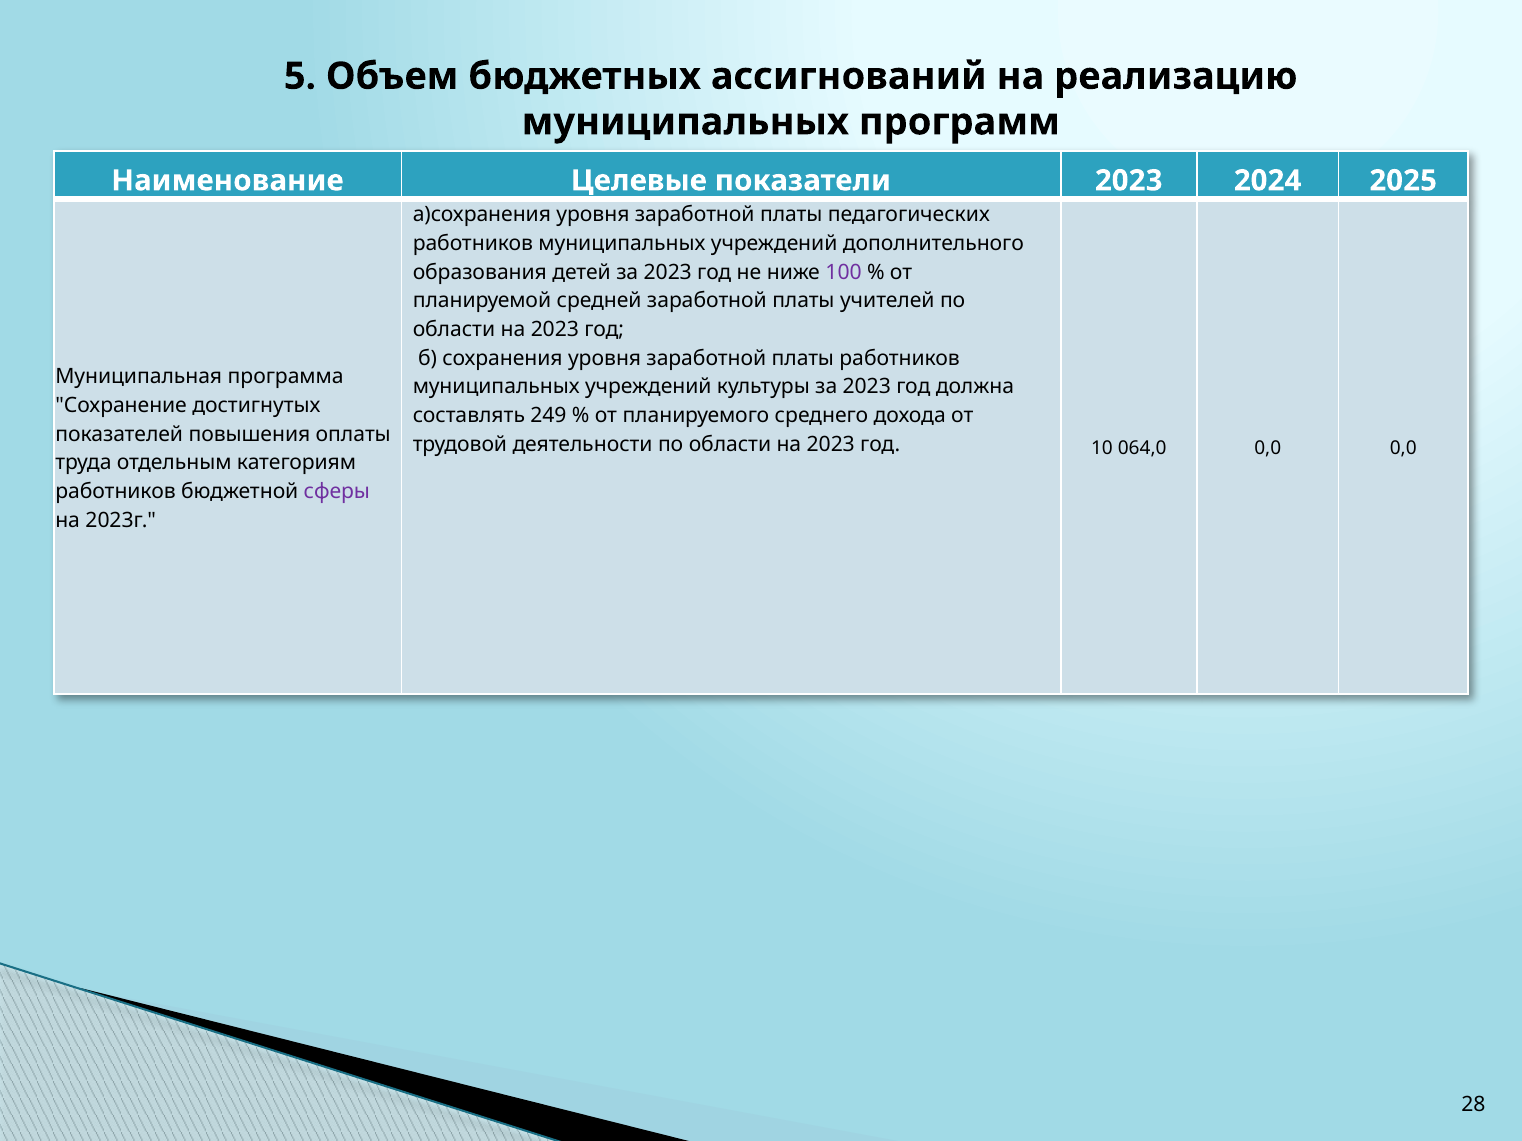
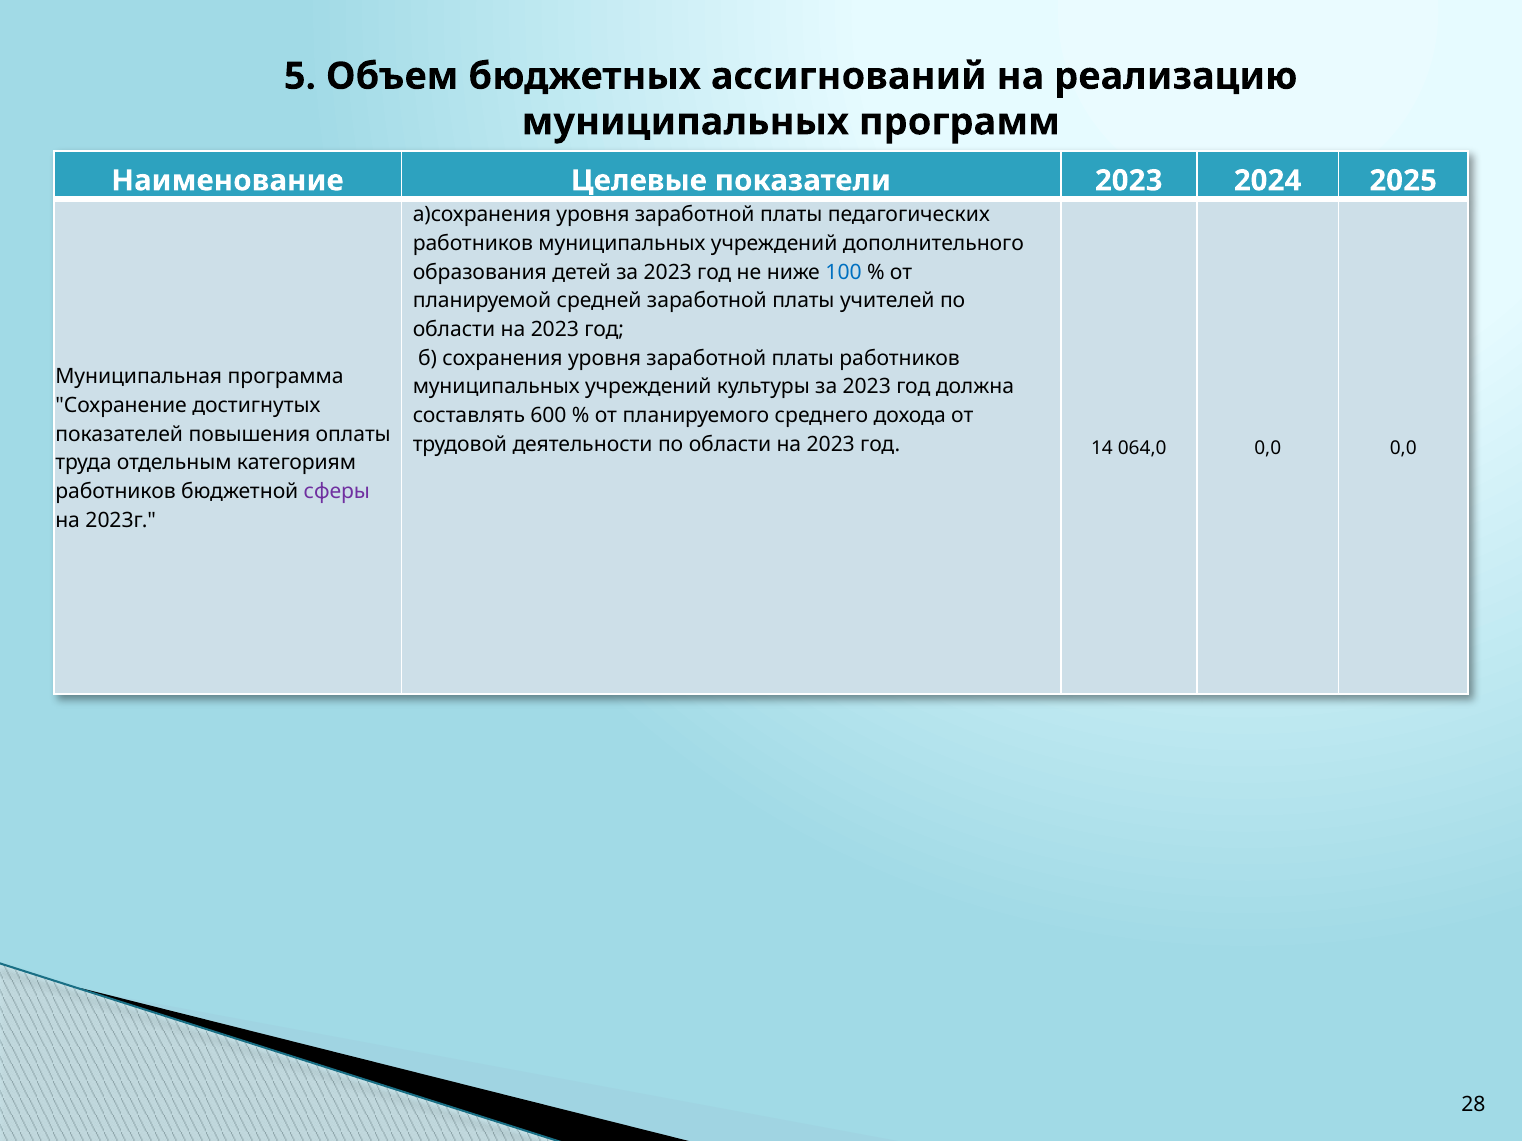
100 colour: purple -> blue (844, 272)
249: 249 -> 600 (548, 416)
10: 10 -> 14 (1102, 449)
